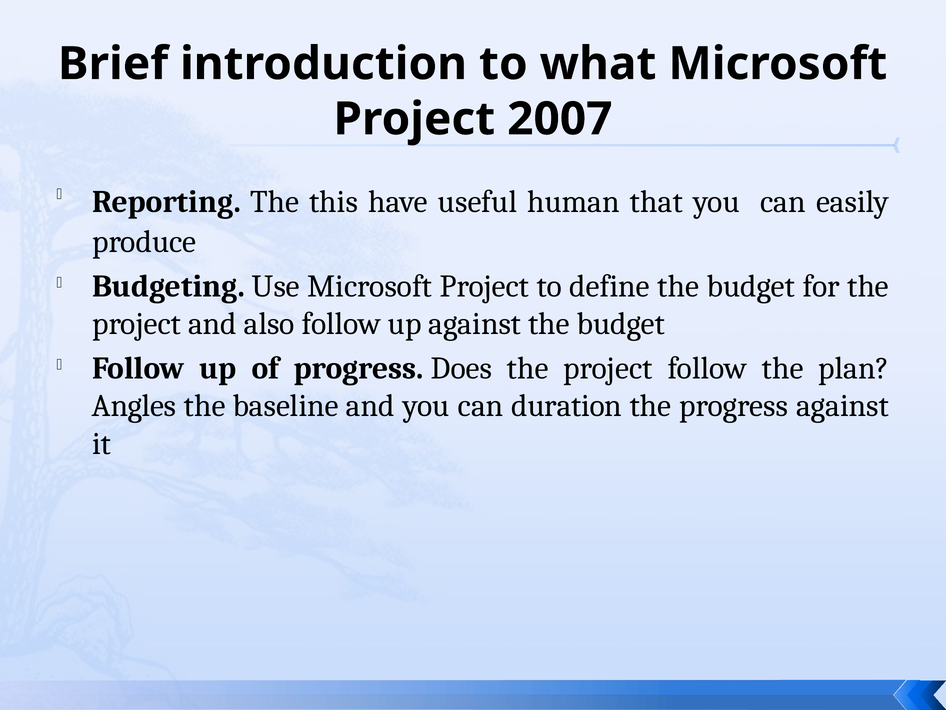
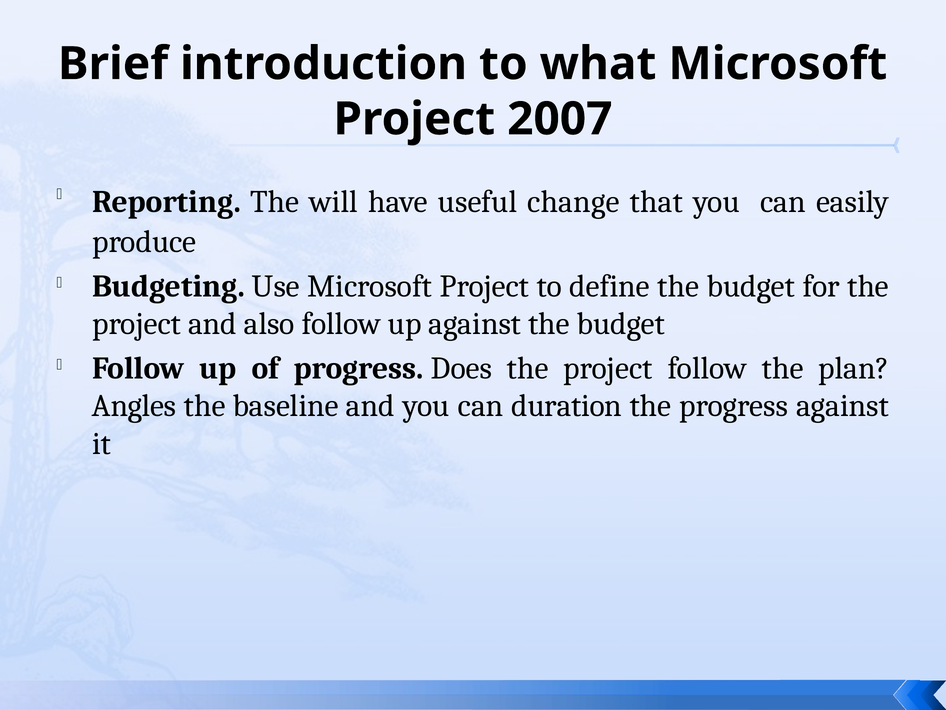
this: this -> will (333, 202)
human: human -> change (573, 202)
